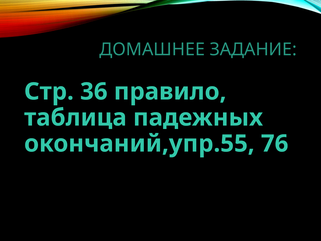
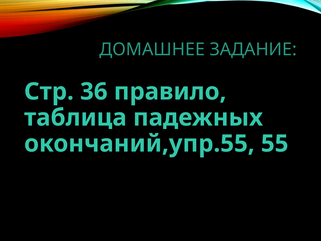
76: 76 -> 55 (275, 143)
